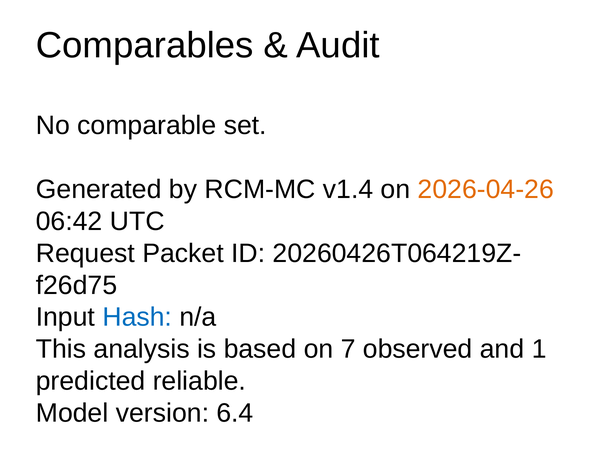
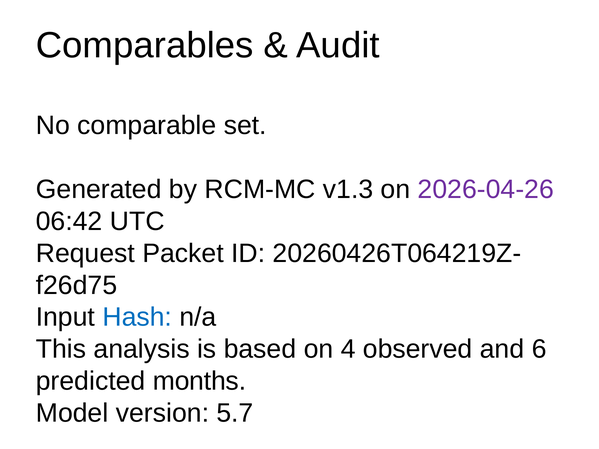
v1.4: v1.4 -> v1.3 (348, 190)
2026-04-26 colour: orange -> purple (486, 190)
7: 7 -> 4 (348, 349)
1: 1 -> 6 (539, 349)
reliable: reliable -> months (199, 381)
6.4: 6.4 -> 5.7 (235, 413)
